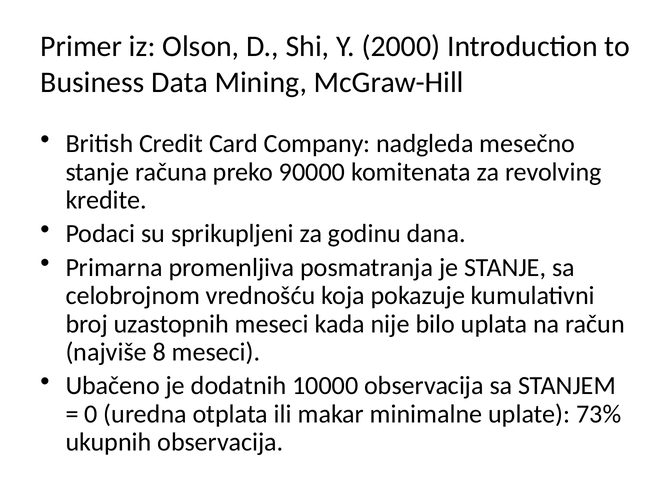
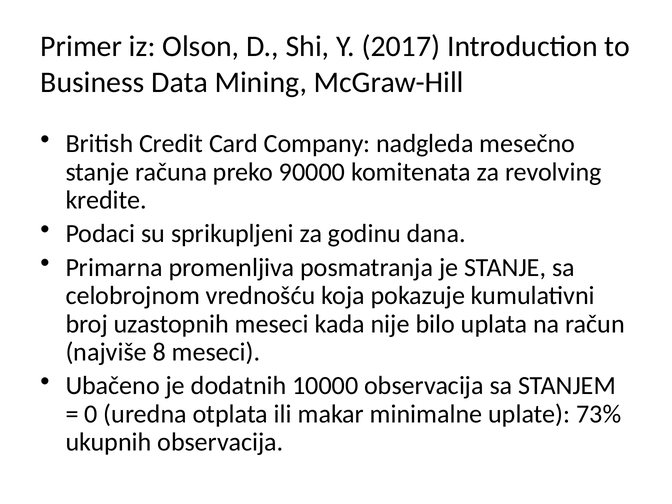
2000: 2000 -> 2017 (401, 46)
